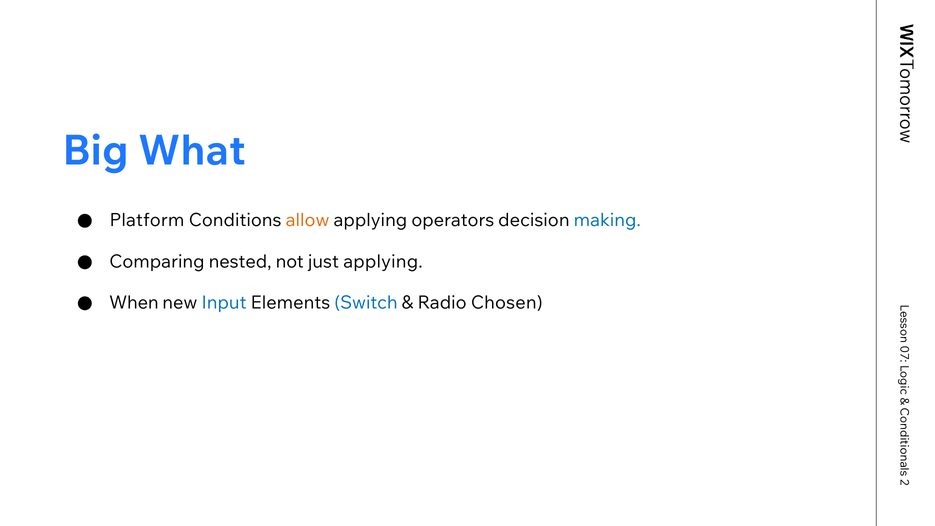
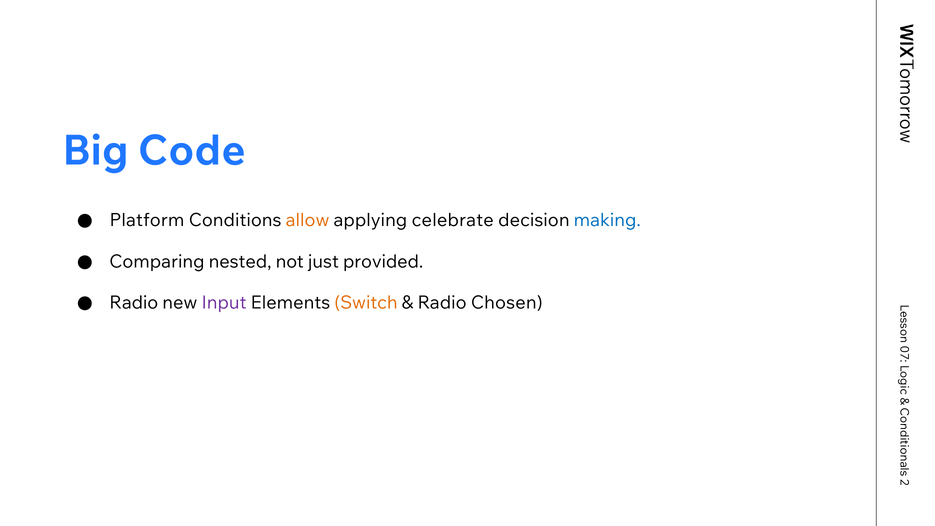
What: What -> Code (192, 151)
operators: operators -> celebrate (453, 220)
just applying: applying -> provided (383, 262)
When: When -> Radio (134, 303)
Input colour: blue -> purple (224, 303)
Switch colour: blue -> orange (366, 303)
